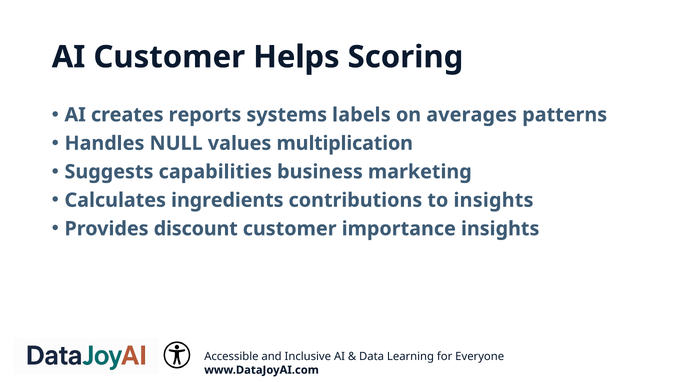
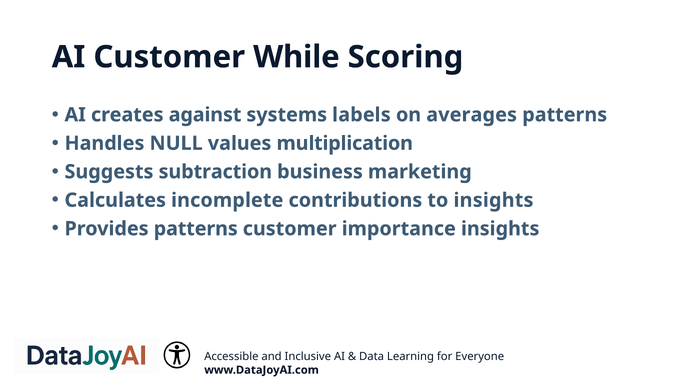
Helps: Helps -> While (296, 57)
reports: reports -> against (205, 115)
capabilities: capabilities -> subtraction (215, 172)
ingredients: ingredients -> incomplete (227, 200)
Provides discount: discount -> patterns (196, 229)
